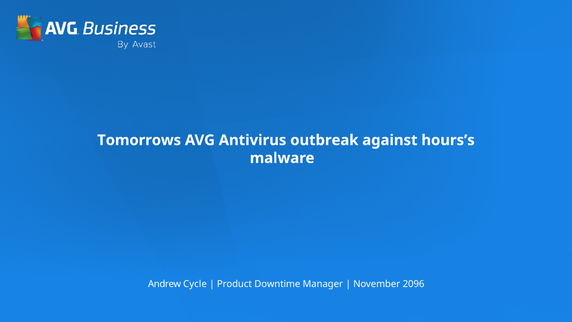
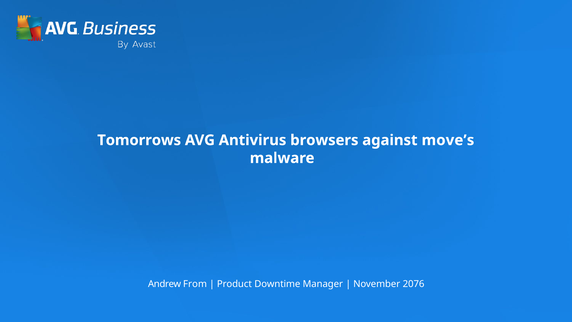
outbreak: outbreak -> browsers (324, 140)
hours’s: hours’s -> move’s (448, 140)
Cycle: Cycle -> From (195, 284)
2096: 2096 -> 2076 (414, 284)
